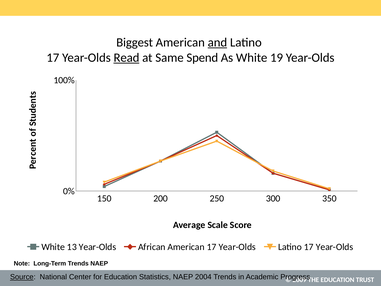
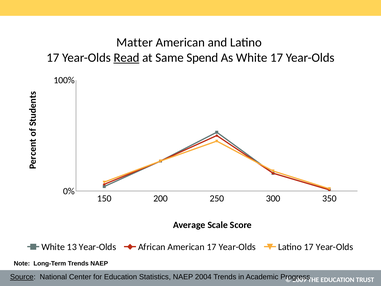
Biggest: Biggest -> Matter (135, 42)
and underline: present -> none (217, 42)
White 19: 19 -> 17 (277, 58)
